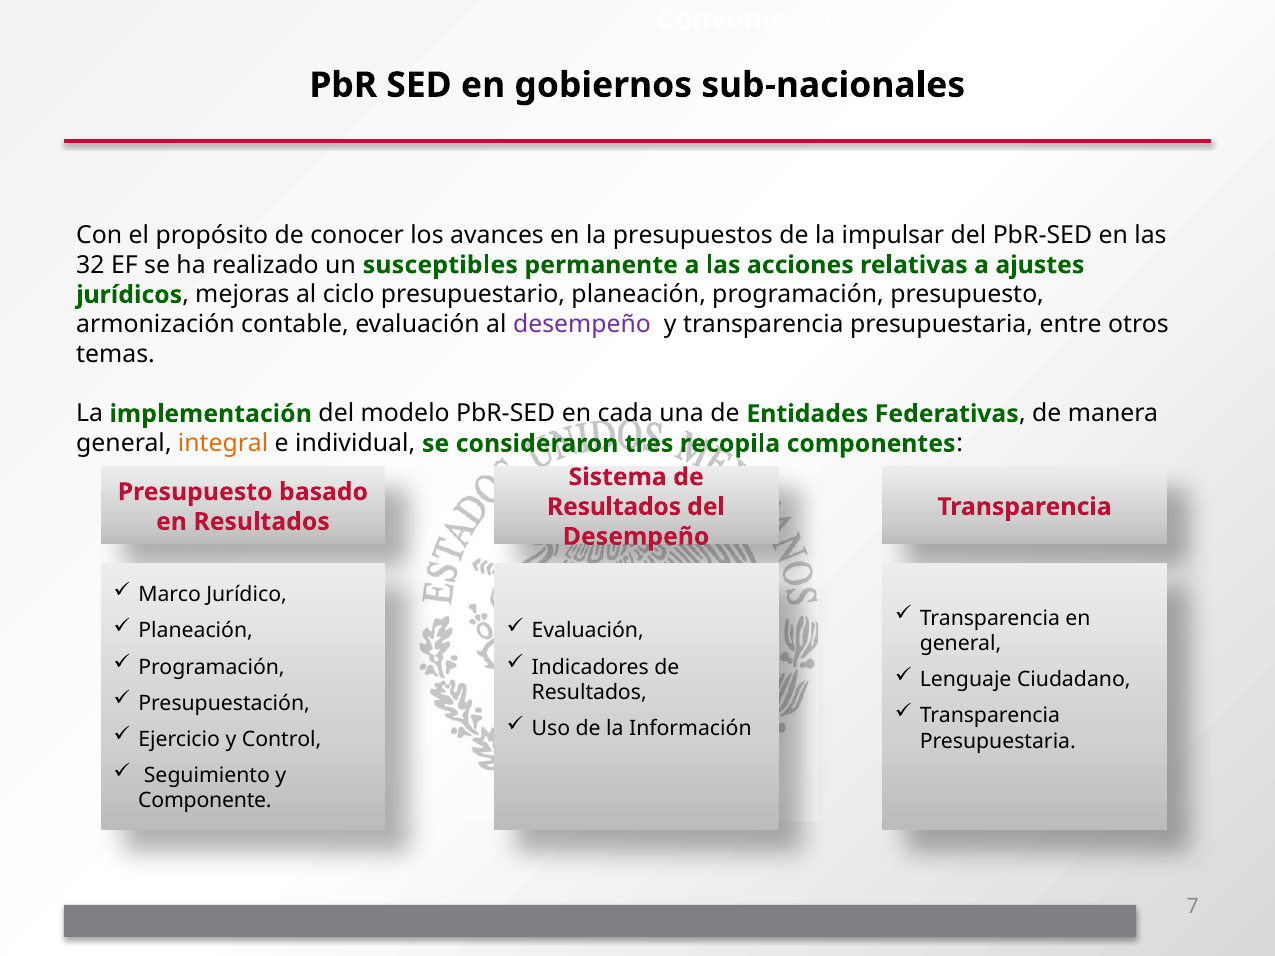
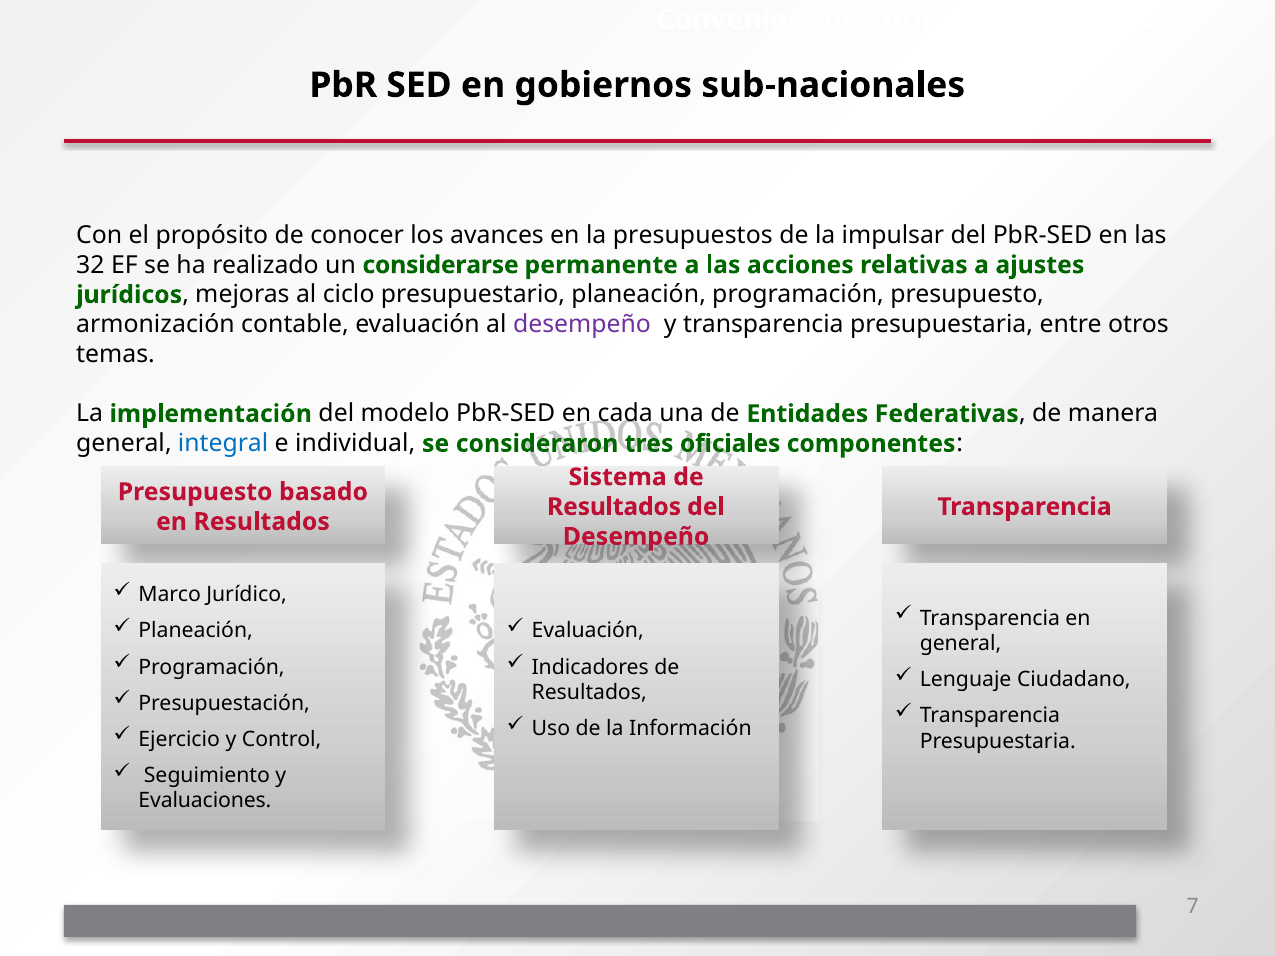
susceptibles: susceptibles -> considerarse (441, 265)
integral colour: orange -> blue (223, 444)
recopila: recopila -> oficiales (730, 444)
Componente: Componente -> Evaluaciones (205, 801)
